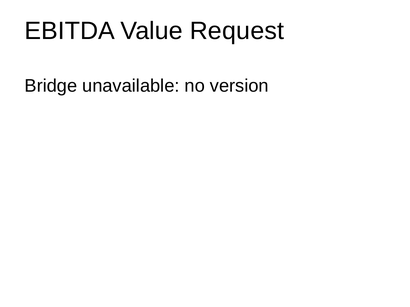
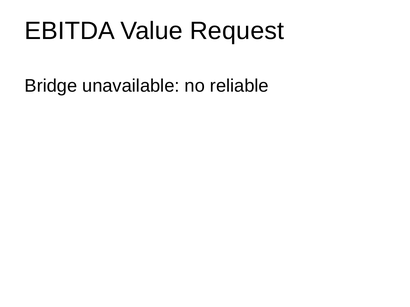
version: version -> reliable (239, 86)
